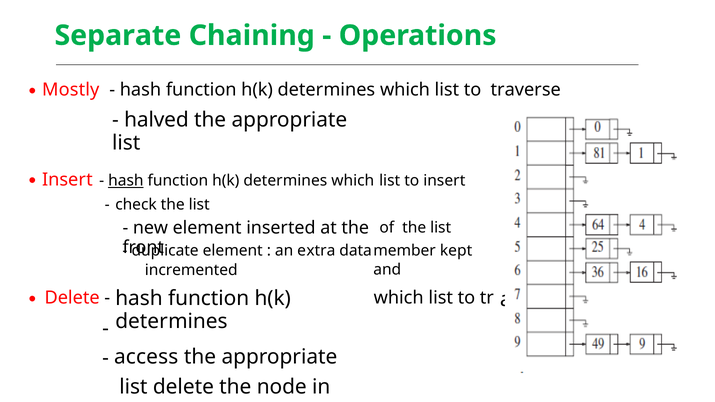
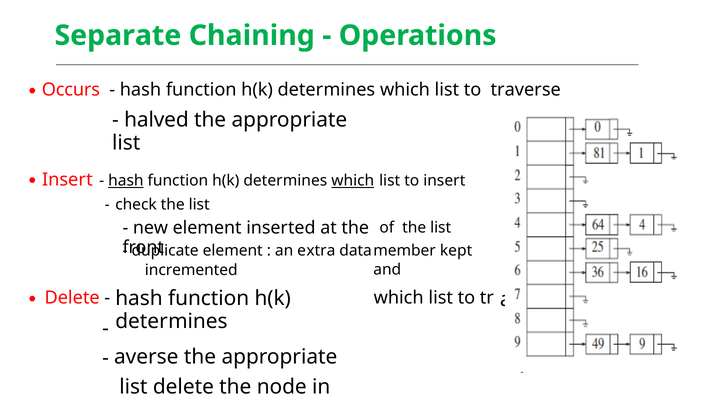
Mostly: Mostly -> Occurs (71, 90)
which underline: none -> present (353, 181)
access: access -> averse (146, 357)
